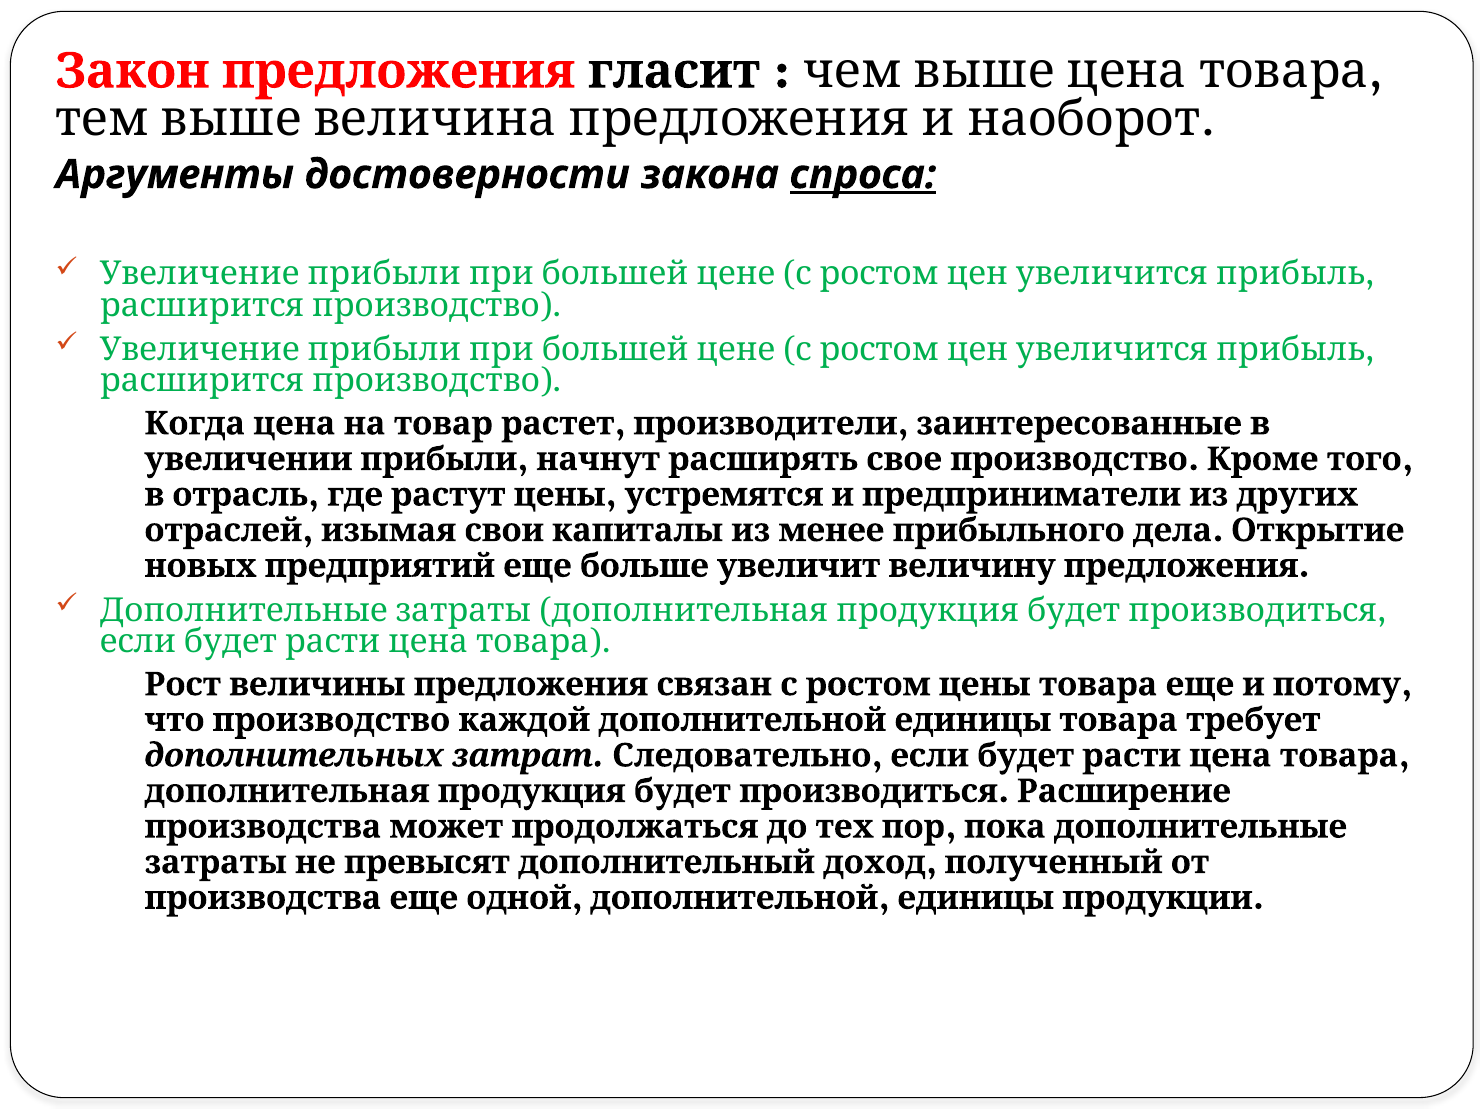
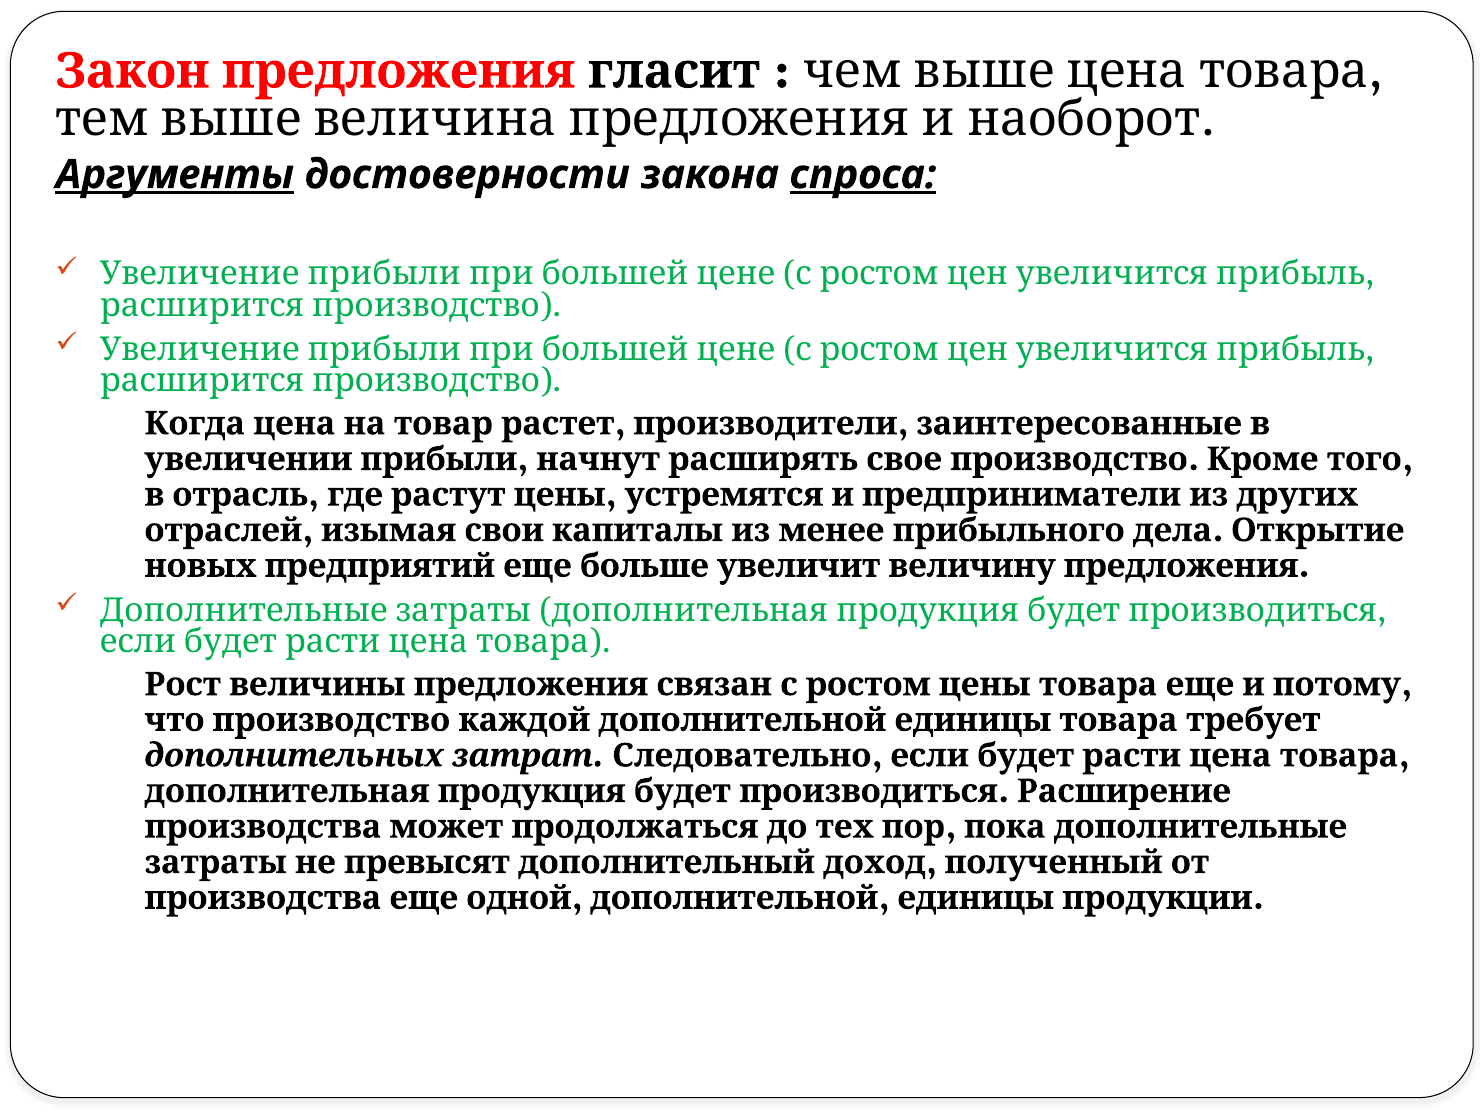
Аргументы underline: none -> present (175, 175)
